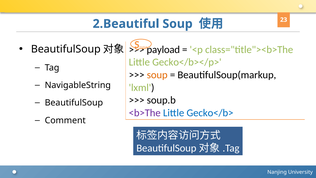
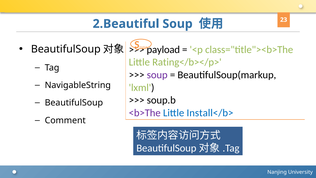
Gecko</b></p>: Gecko</b></p> -> Rating</b></p> (187, 62)
soup colour: orange -> purple (157, 75)
Gecko</b>: Gecko</b> -> Install</b> (210, 113)
